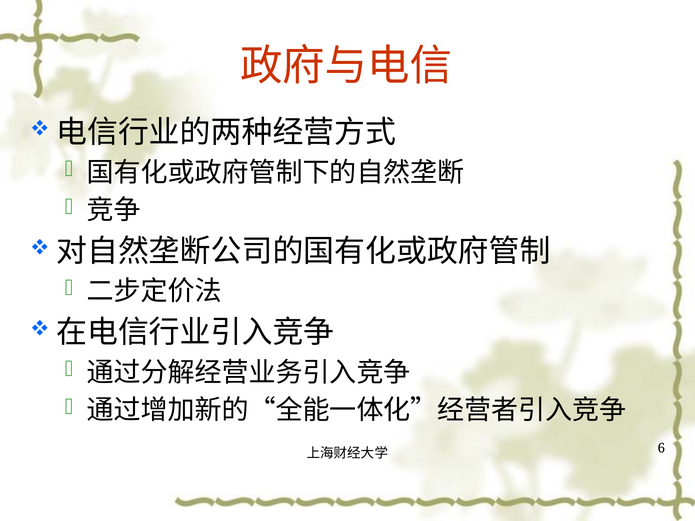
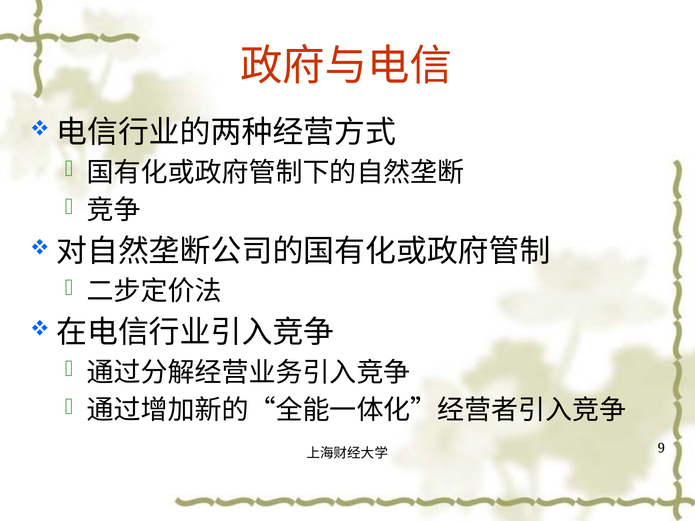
6: 6 -> 9 (661, 448)
